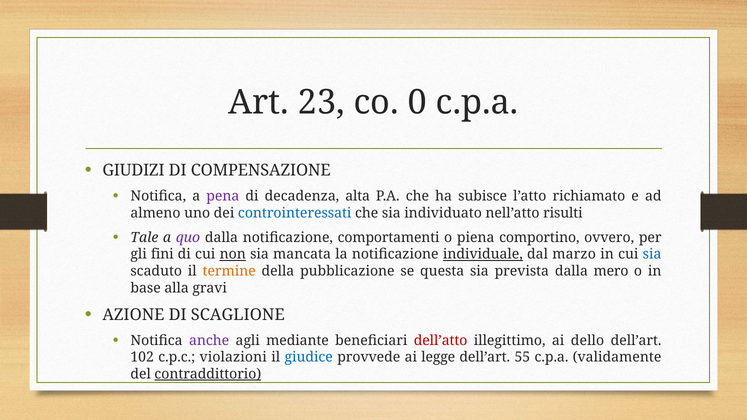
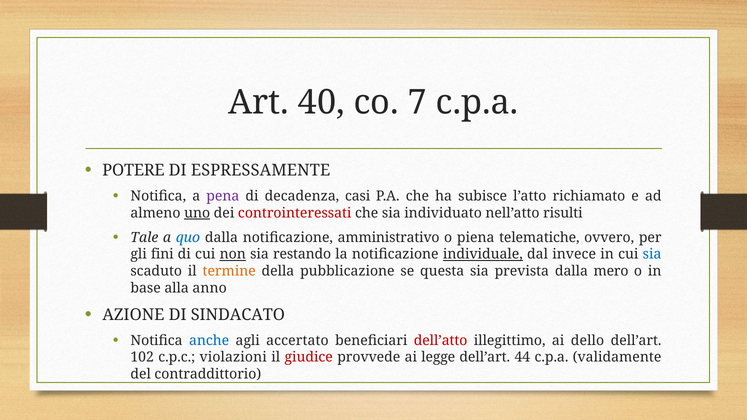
23: 23 -> 40 (321, 102)
0: 0 -> 7 (417, 102)
GIUDIZI: GIUDIZI -> POTERE (134, 170)
COMPENSAZIONE: COMPENSAZIONE -> ESPRESSAMENTE (261, 170)
alta: alta -> casi (358, 196)
uno underline: none -> present (197, 213)
controinteressati colour: blue -> red (295, 213)
quo colour: purple -> blue (188, 238)
comportamenti: comportamenti -> amministrativo (389, 238)
comportino: comportino -> telematiche (539, 238)
mancata: mancata -> restando (302, 254)
marzo: marzo -> invece (574, 254)
gravi: gravi -> anno (210, 288)
SCAGLIONE: SCAGLIONE -> SINDACATO (238, 315)
anche colour: purple -> blue (209, 341)
mediante: mediante -> accertato (297, 341)
giudice colour: blue -> red (309, 357)
55: 55 -> 44 (522, 357)
contraddittorio underline: present -> none (208, 374)
